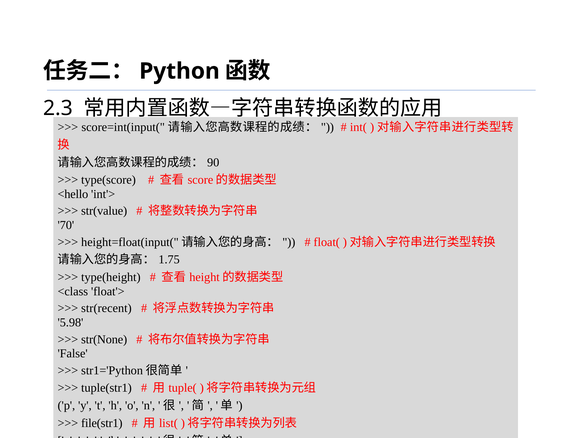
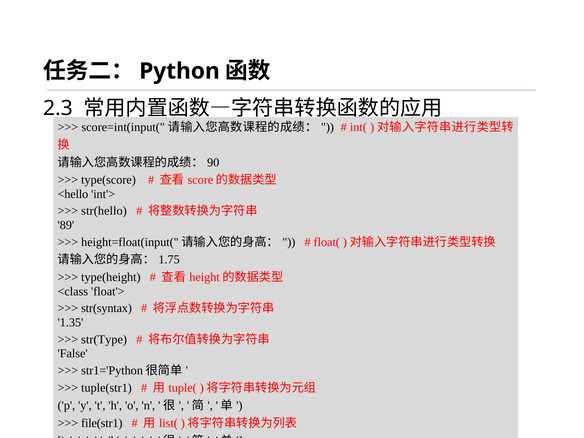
str(value: str(value -> str(hello (104, 211)
70: 70 -> 89 (66, 225)
str(recent: str(recent -> str(syntax (107, 308)
5.98: 5.98 -> 1.35 (70, 323)
str(None: str(None -> str(Type (104, 339)
